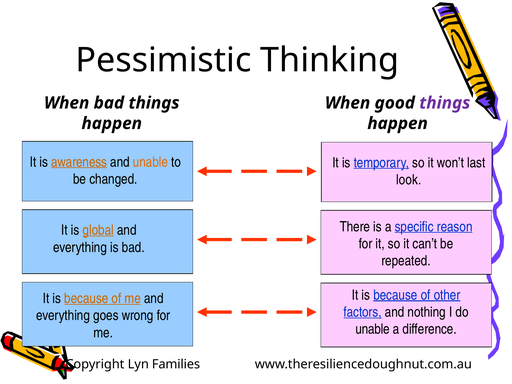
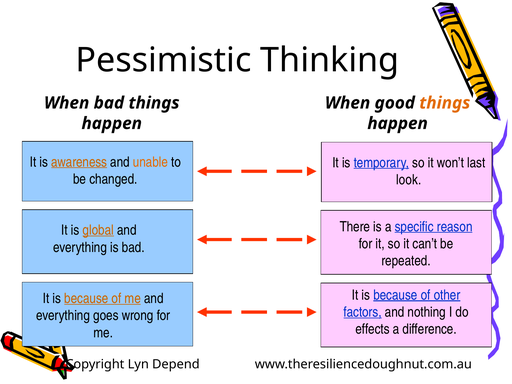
things colour: purple -> orange (445, 103)
unable: unable -> effects (373, 329)
Families: Families -> Depend (176, 364)
